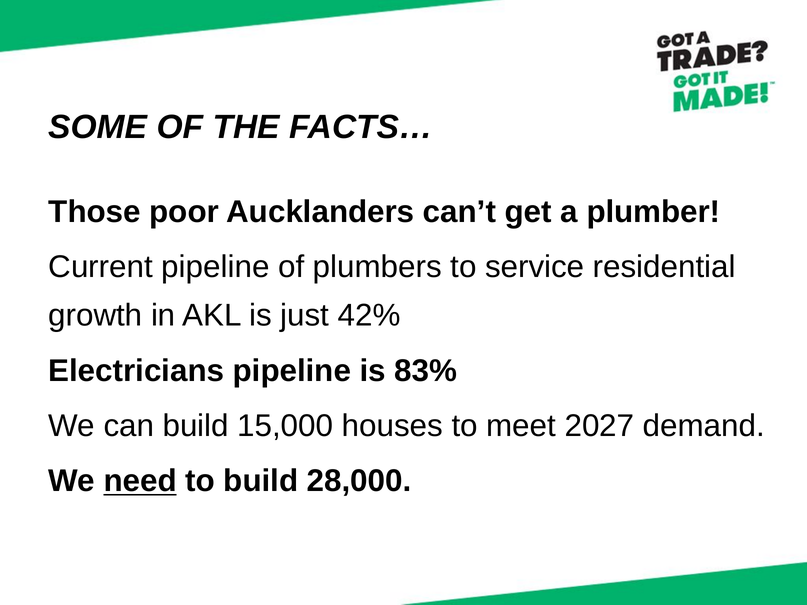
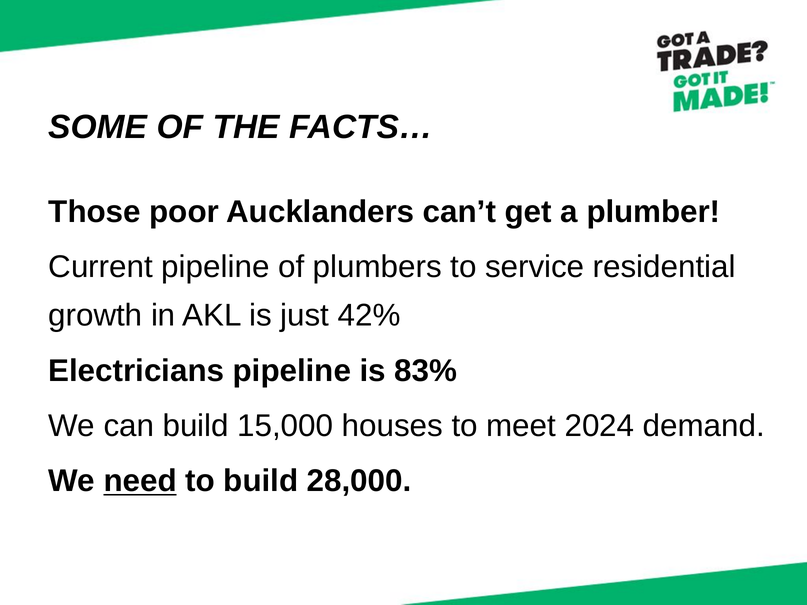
2027: 2027 -> 2024 (599, 426)
